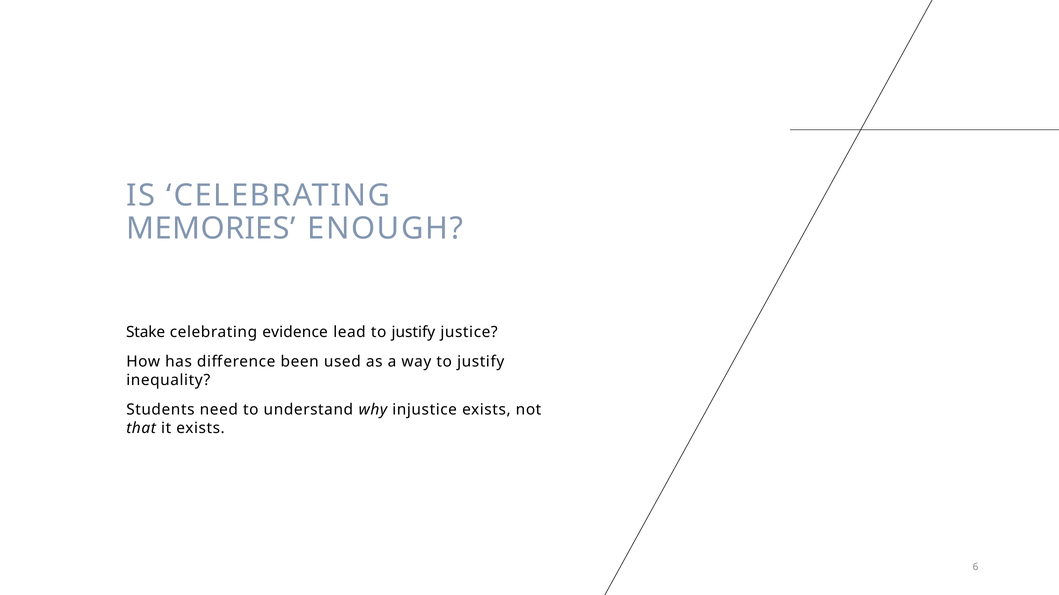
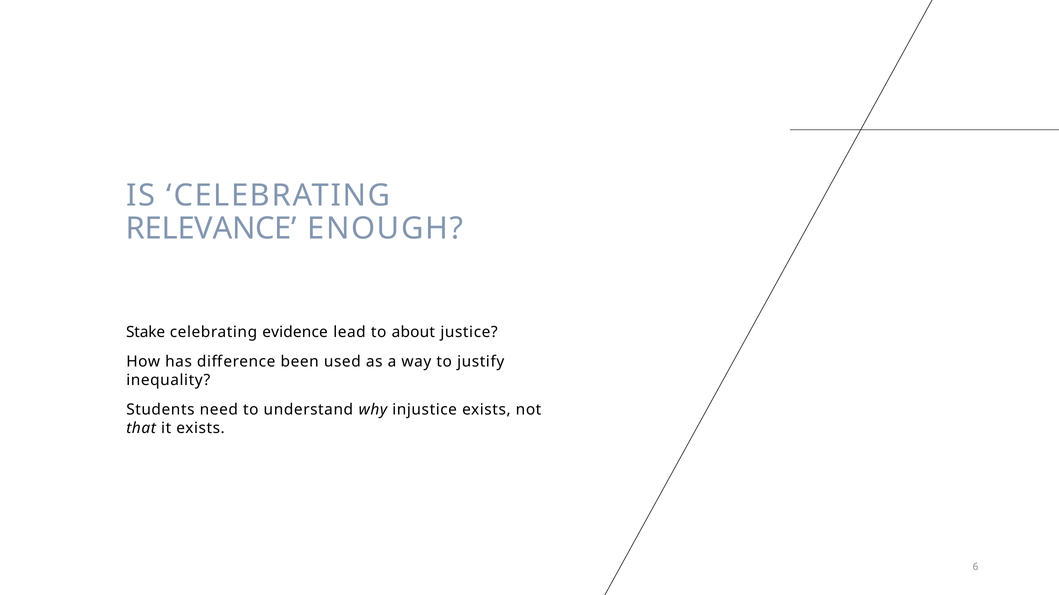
MEMORIES: MEMORIES -> RELEVANCE (211, 229)
lead to justify: justify -> about (413, 332)
